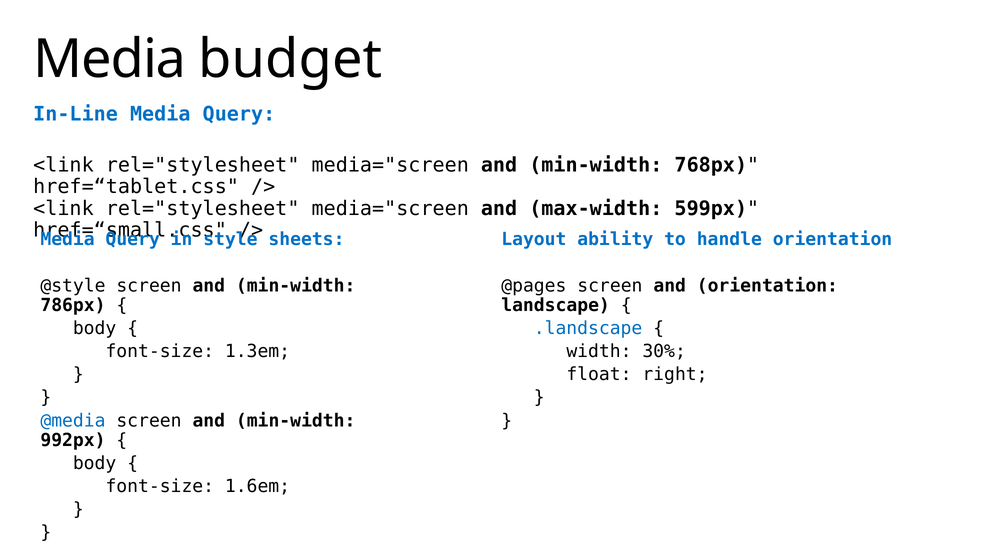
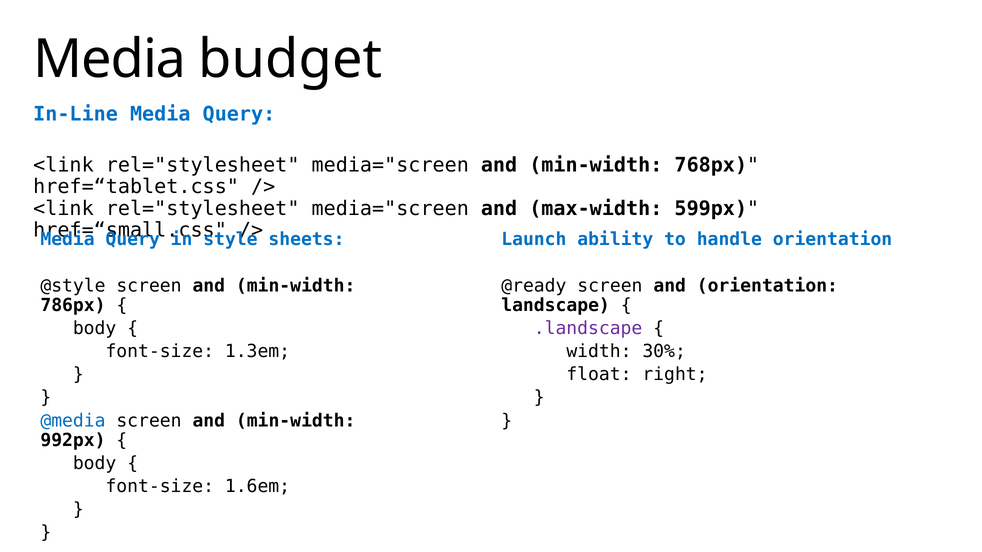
Layout: Layout -> Launch (534, 240)
@pages: @pages -> @ready (534, 286)
.landscape colour: blue -> purple (588, 328)
